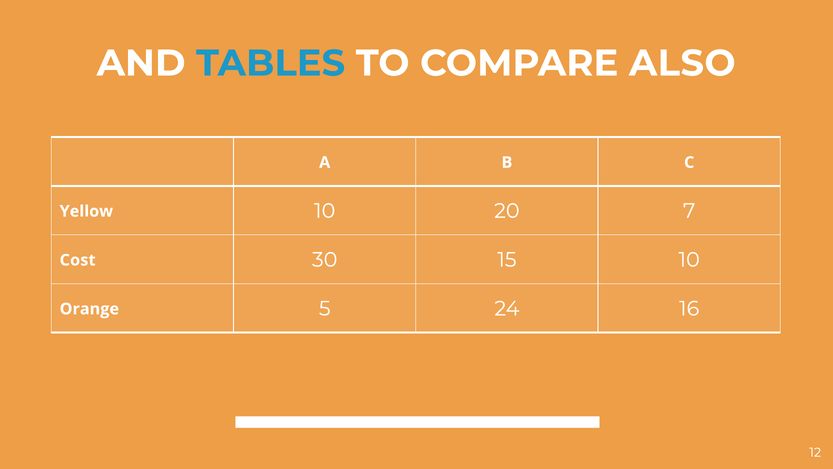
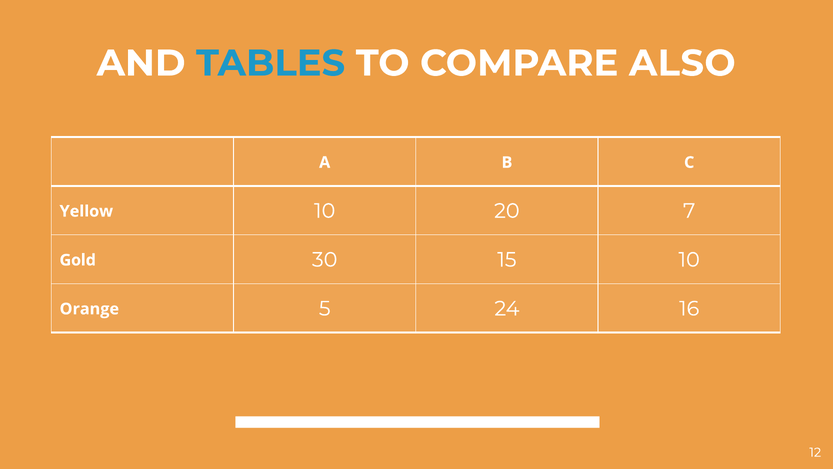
Cost: Cost -> Gold (78, 260)
